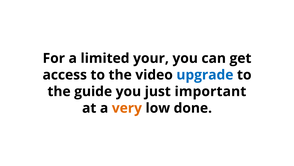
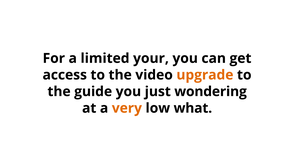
upgrade colour: blue -> orange (205, 75)
important: important -> wondering (211, 91)
done: done -> what (193, 108)
